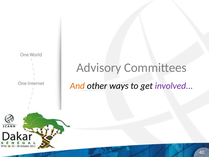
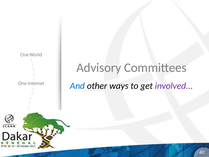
And colour: orange -> blue (77, 86)
